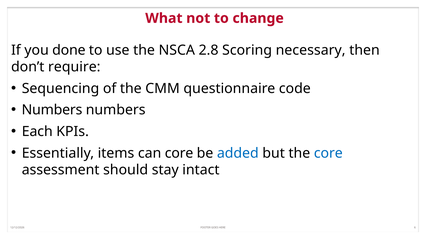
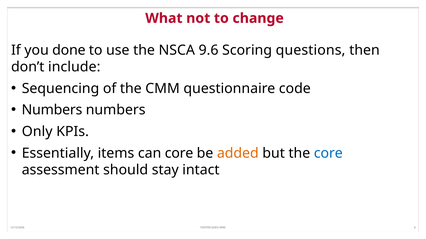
2.8: 2.8 -> 9.6 (209, 50)
necessary: necessary -> questions (311, 50)
require: require -> include (74, 67)
Each: Each -> Only (37, 132)
added colour: blue -> orange (238, 153)
